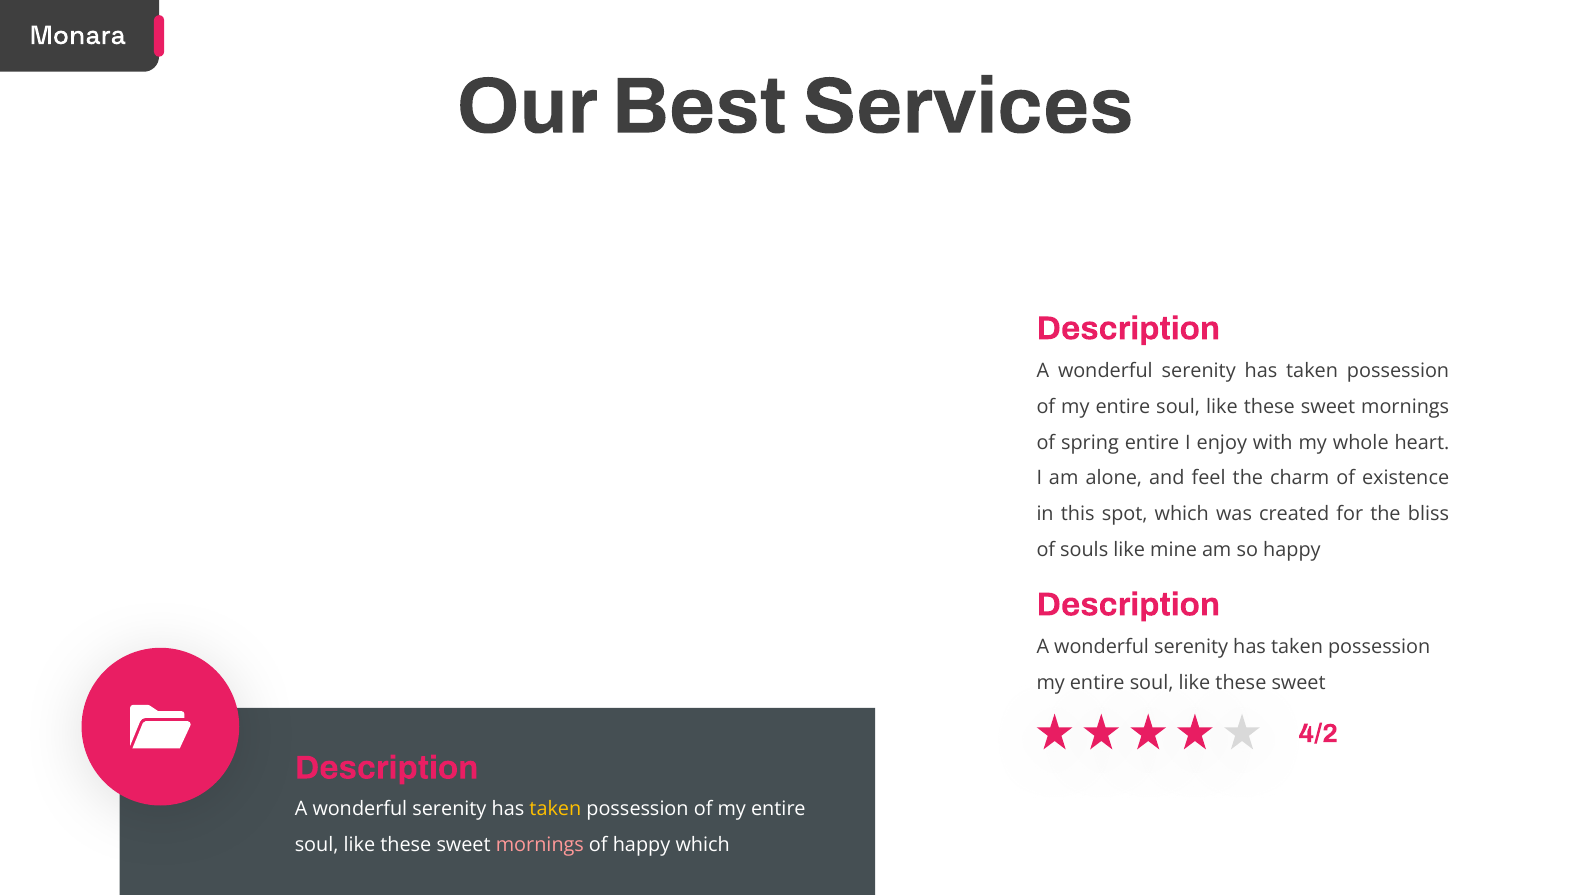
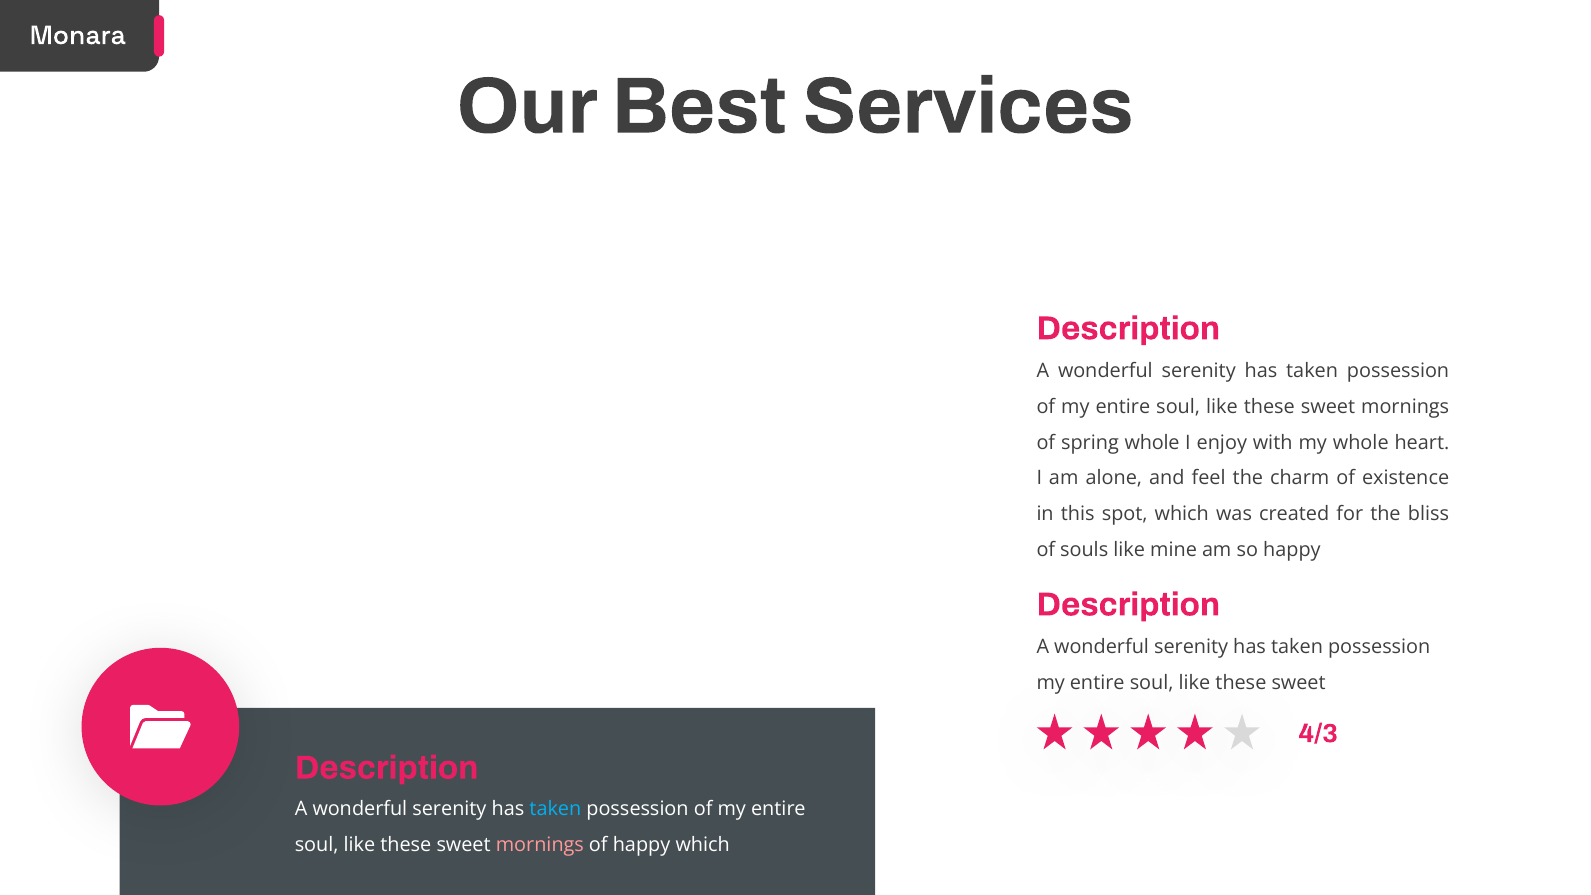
spring entire: entire -> whole (1152, 443)
4/2: 4/2 -> 4/3 (1318, 733)
taken colour: yellow -> light blue (555, 809)
